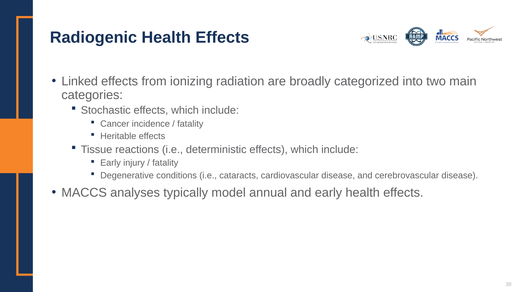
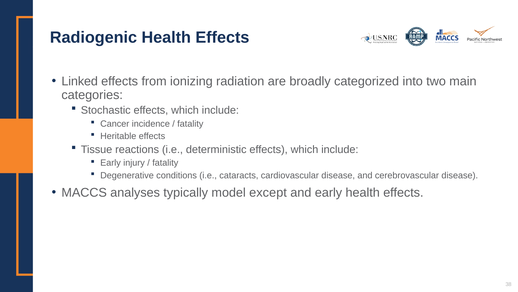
annual: annual -> except (268, 192)
